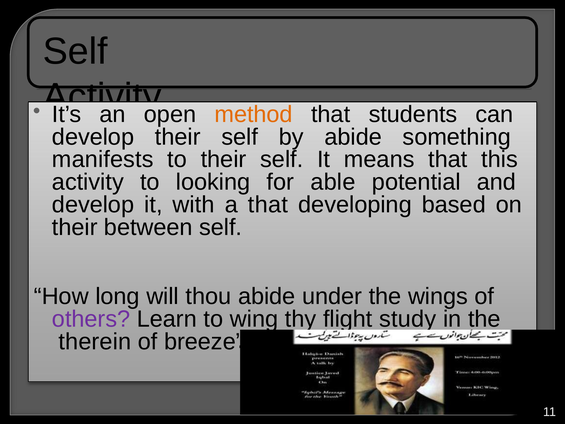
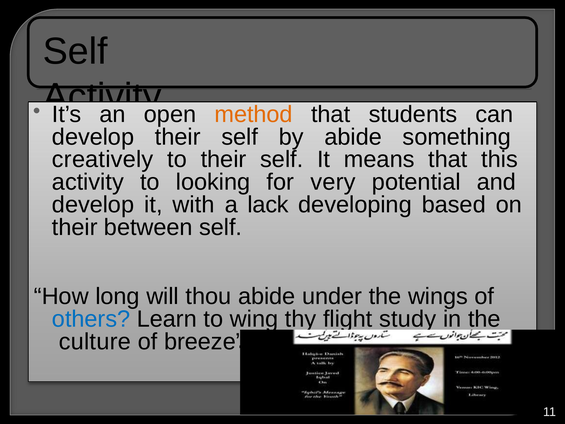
manifests: manifests -> creatively (103, 159)
able: able -> very (333, 182)
a that: that -> lack (268, 205)
others colour: purple -> blue (91, 319)
therein: therein -> culture (95, 342)
